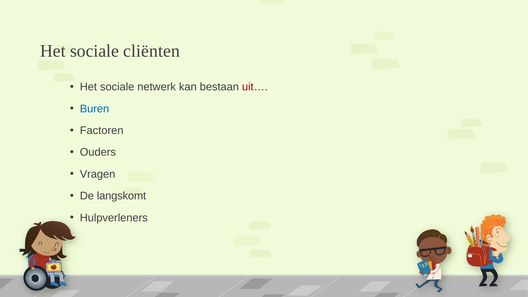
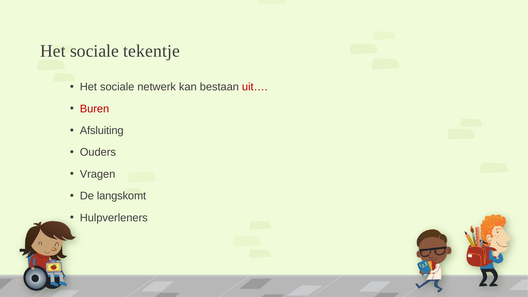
cliënten: cliënten -> tekentje (152, 51)
Buren colour: blue -> red (95, 109)
Factoren: Factoren -> Afsluiting (102, 131)
